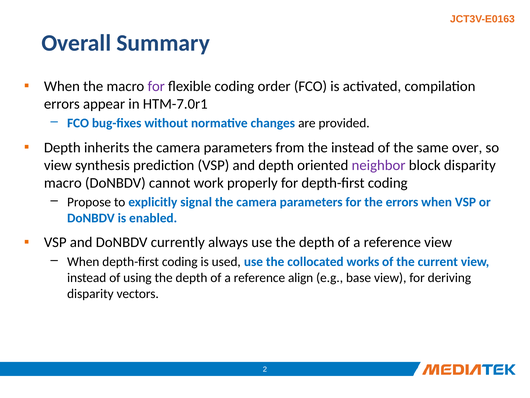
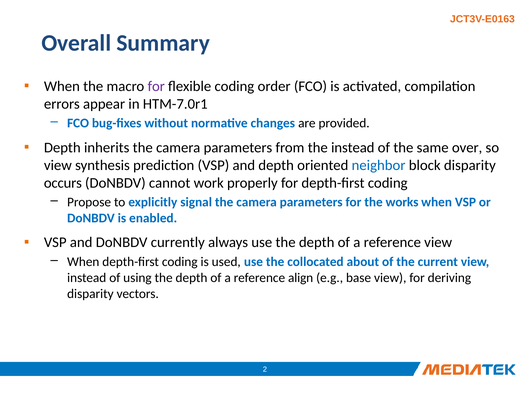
neighbor colour: purple -> blue (379, 165)
macro: macro -> occurs (63, 183)
the errors: errors -> works (402, 202)
works: works -> about (363, 261)
